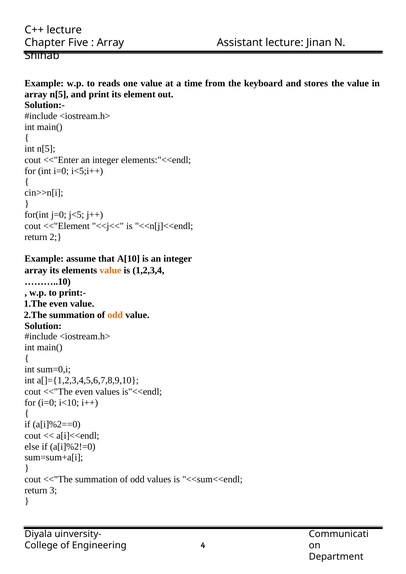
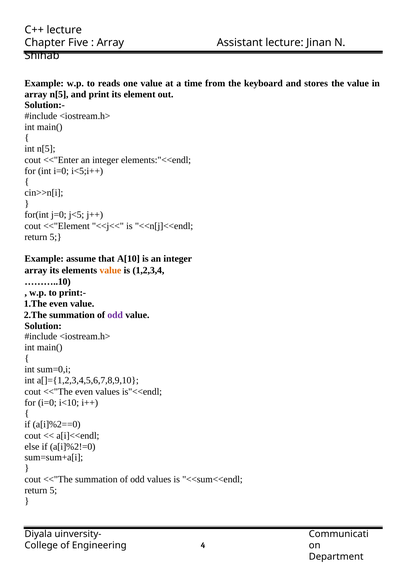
2: 2 -> 5 (56, 237)
odd colour: orange -> purple (115, 315)
3: 3 -> 5 (53, 491)
